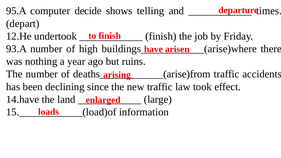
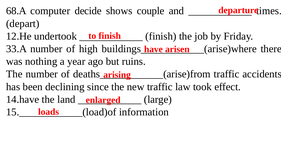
95.A: 95.A -> 68.A (16, 11)
telling: telling -> couple (151, 11)
93.A: 93.A -> 33.A (17, 49)
